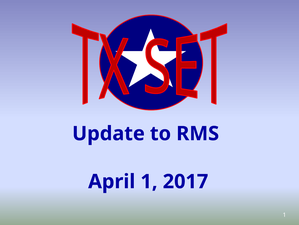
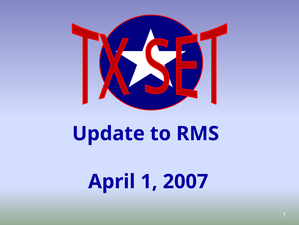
2017: 2017 -> 2007 (186, 181)
